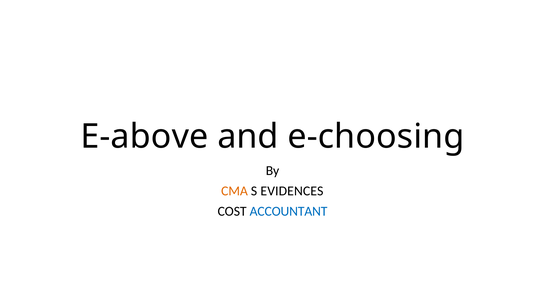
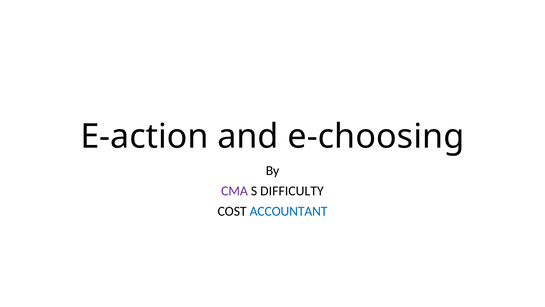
E-above: E-above -> E-action (144, 136)
CMA colour: orange -> purple (234, 191)
EVIDENCES: EVIDENCES -> DIFFICULTY (292, 191)
